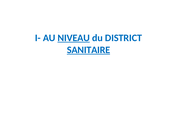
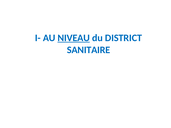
SANITAIRE underline: present -> none (89, 50)
